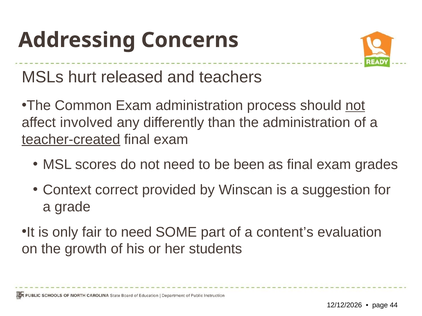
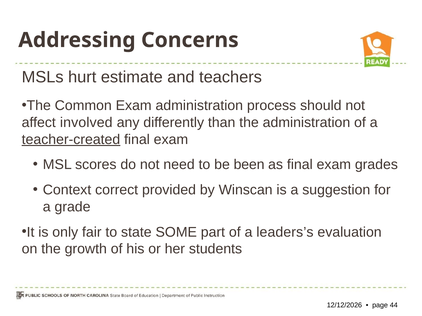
released: released -> estimate (132, 77)
not underline: present -> none (355, 106)
to need: need -> state (136, 232)
content’s: content’s -> leaders’s (285, 232)
